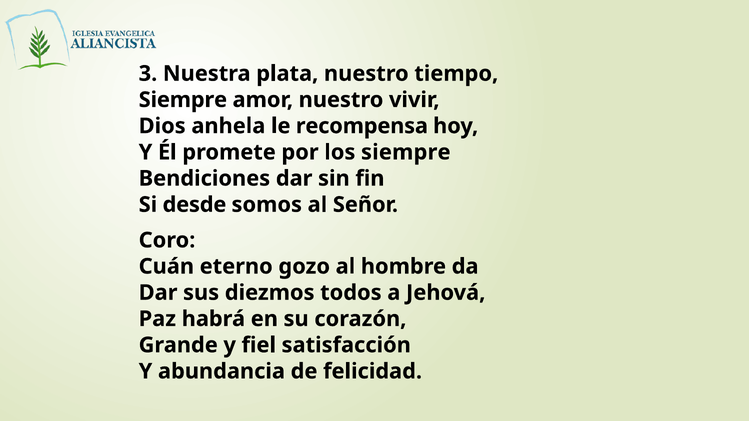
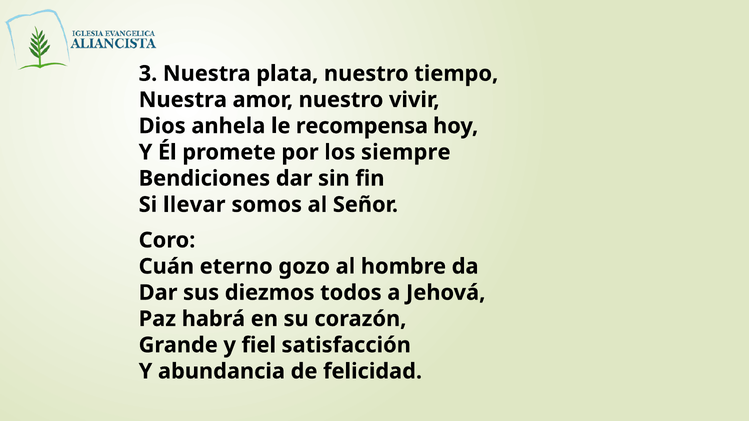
Siempre: Siempre -> Nuestra (183, 100)
desde: desde -> llevar (194, 205)
